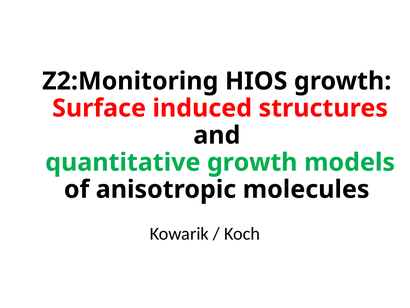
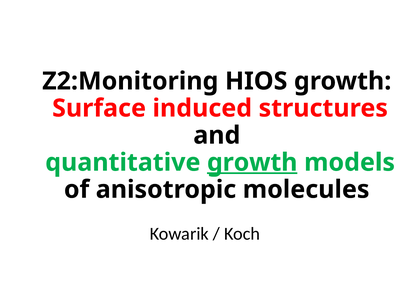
growth underline: none -> present (252, 162)
